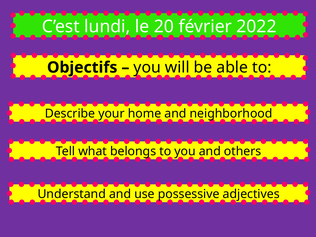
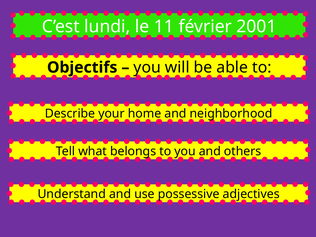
20: 20 -> 11 (164, 26)
2022: 2022 -> 2001 (256, 26)
